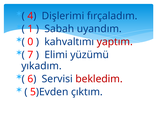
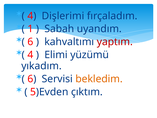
0: 0 -> 6 (30, 42)
7: 7 -> 4 (30, 55)
bekledim colour: red -> orange (99, 79)
